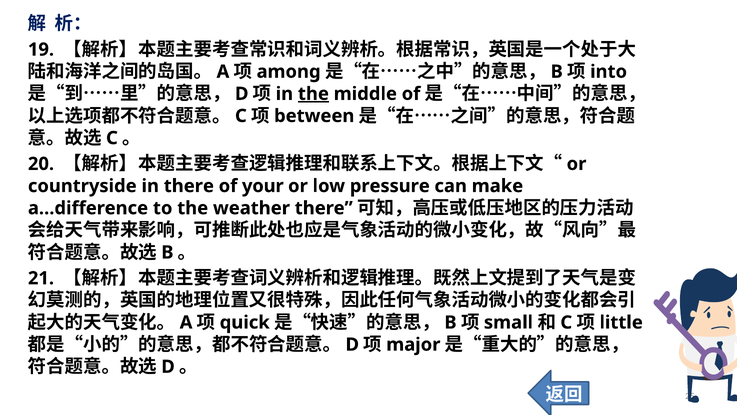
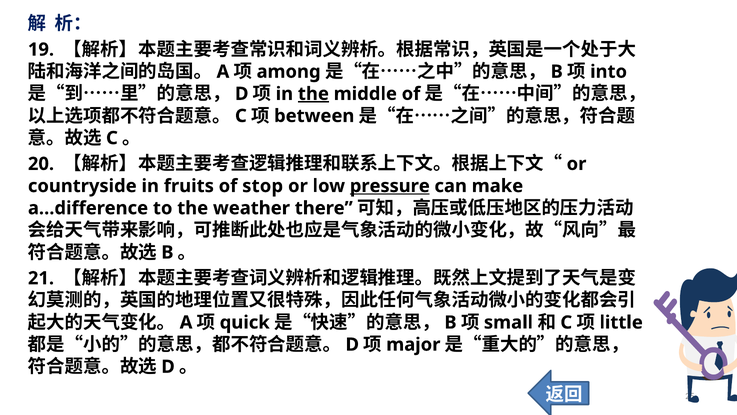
in there: there -> fruits (189, 186)
your: your -> stop (263, 186)
pressure underline: none -> present (390, 186)
